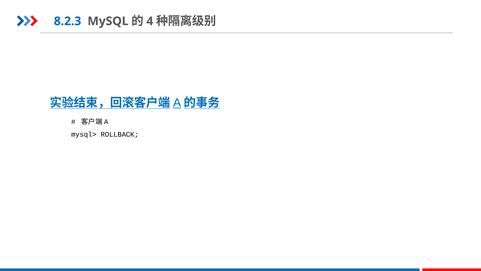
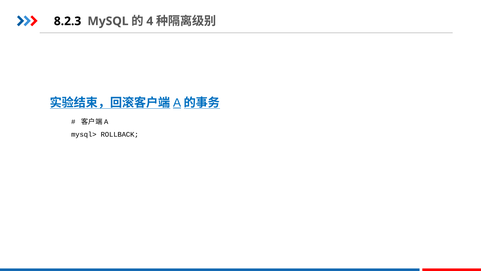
8.2.3 colour: blue -> black (68, 21)
